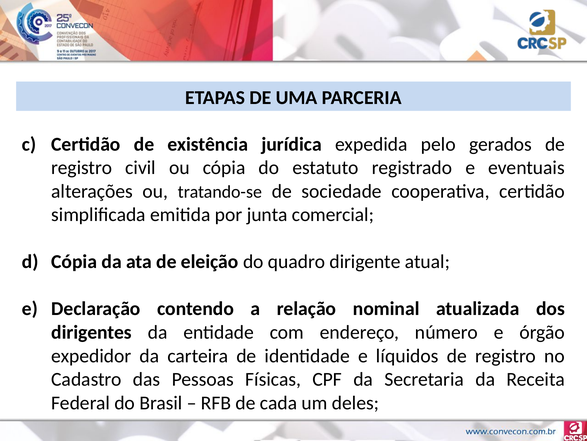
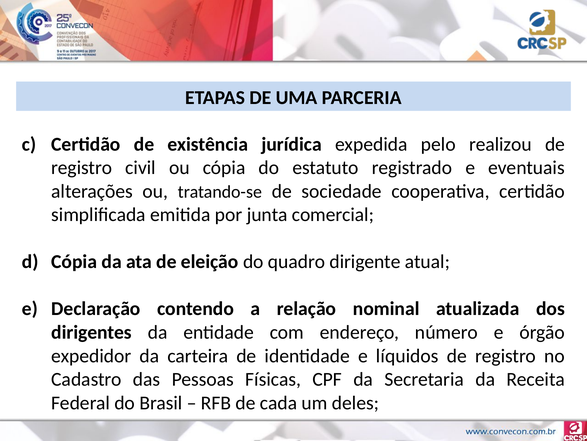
gerados: gerados -> realizou (500, 144)
